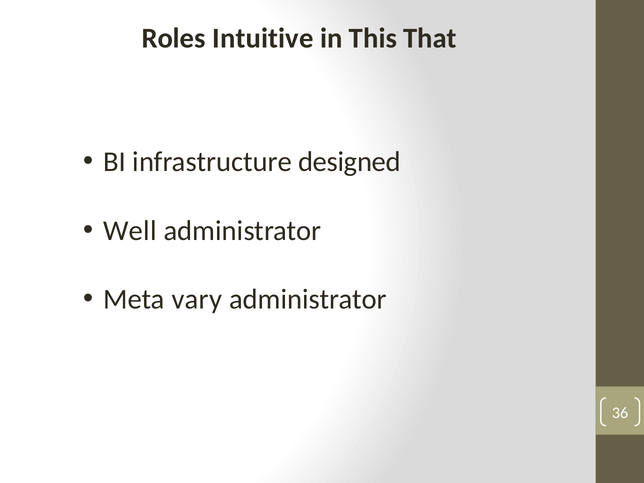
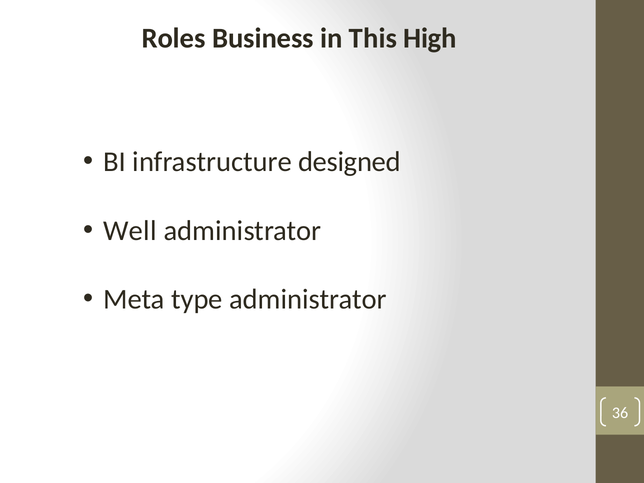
Intuitive: Intuitive -> Business (263, 38)
That: That -> High (430, 38)
vary: vary -> type (197, 299)
